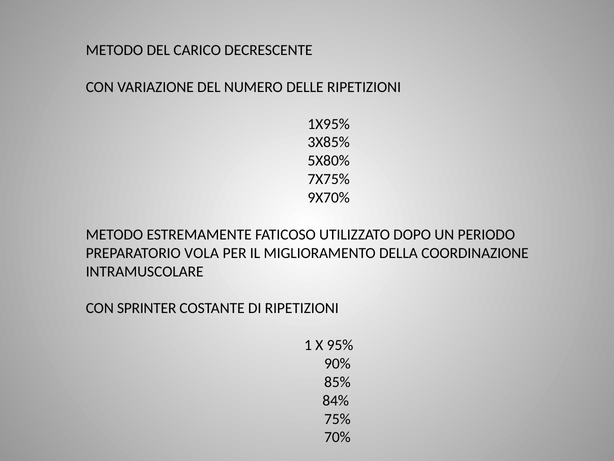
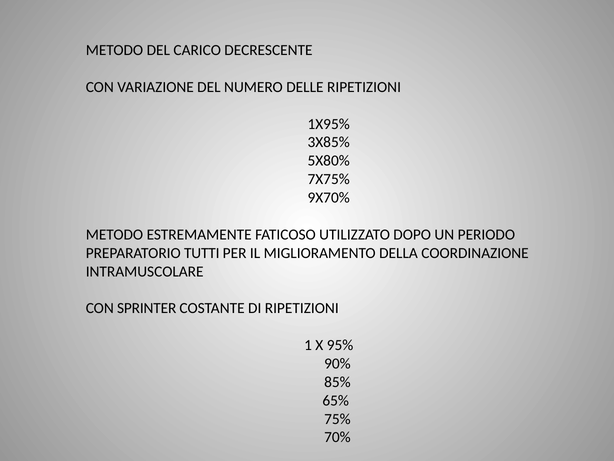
VOLA: VOLA -> TUTTI (202, 253)
84%: 84% -> 65% (336, 400)
